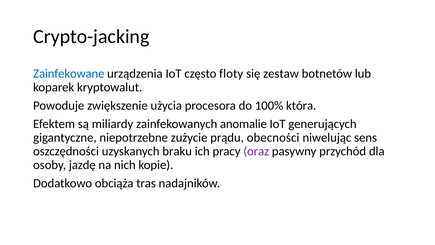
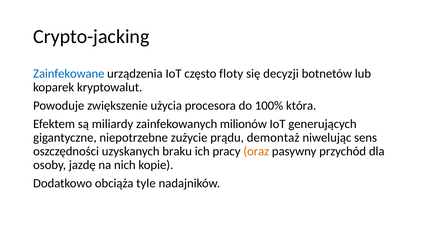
zestaw: zestaw -> decyzji (281, 74)
anomalie: anomalie -> milionów (243, 124)
obecności: obecności -> demontaż (273, 137)
oraz colour: purple -> orange (256, 151)
tras: tras -> tyle (146, 183)
